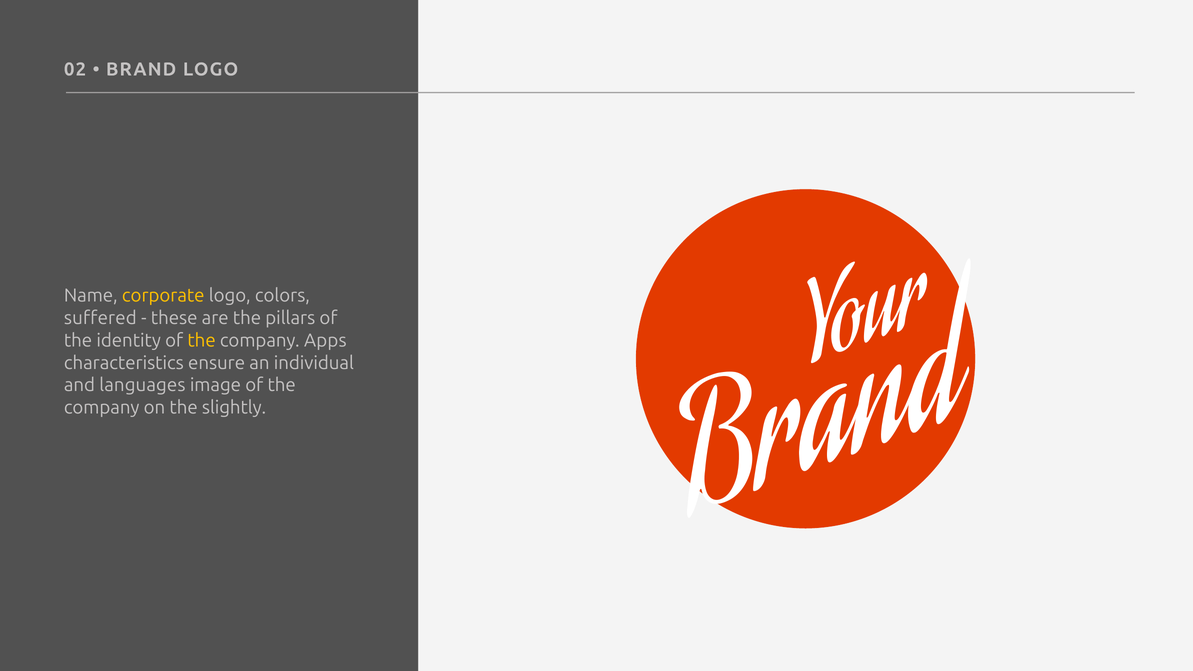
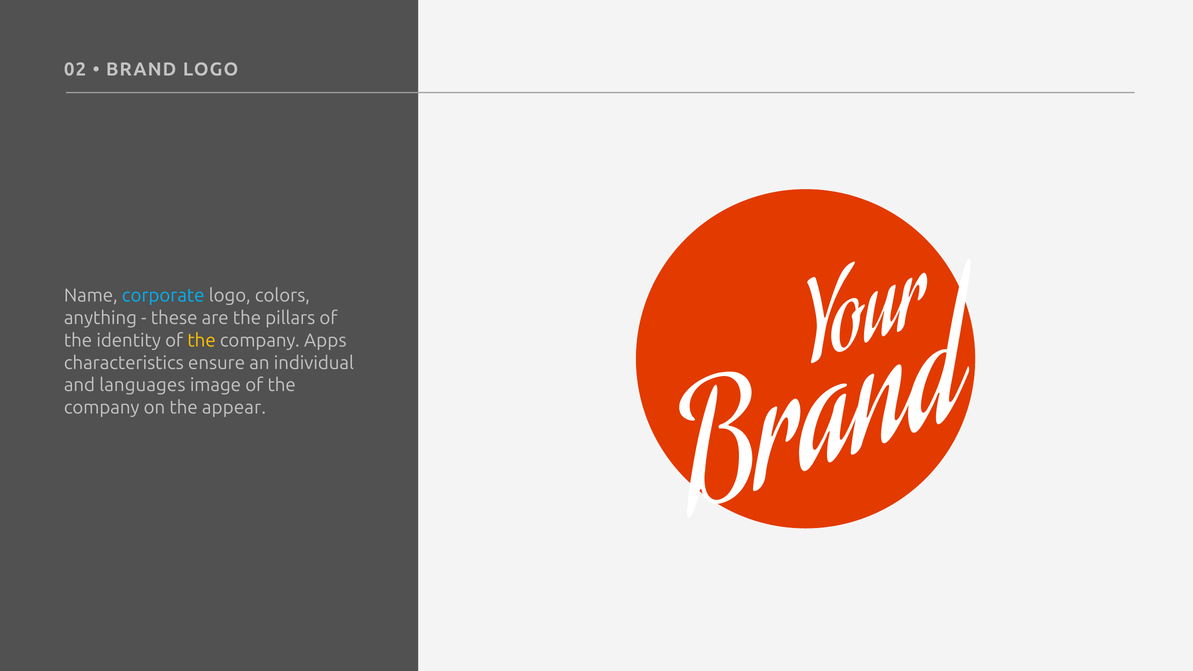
corporate colour: yellow -> light blue (163, 296)
suffered: suffered -> anything (100, 318)
slightly: slightly -> appear (234, 408)
